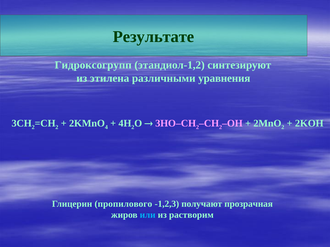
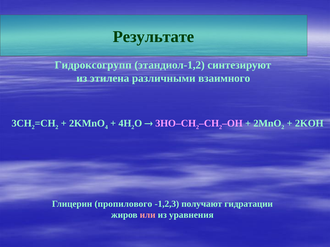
уравнения: уравнения -> взаимного (224, 78)
прозрачная: прозрачная -> гидратации (249, 204)
или colour: light blue -> pink (148, 215)
растворим: растворим -> уравнения (191, 215)
